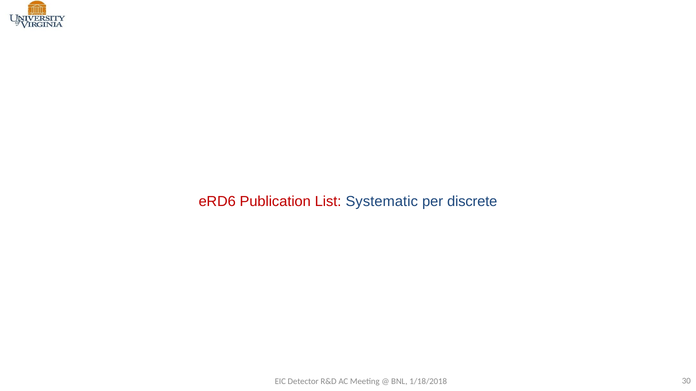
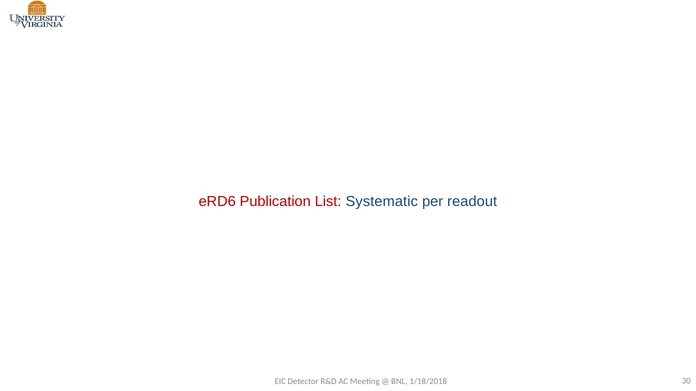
discrete: discrete -> readout (472, 202)
